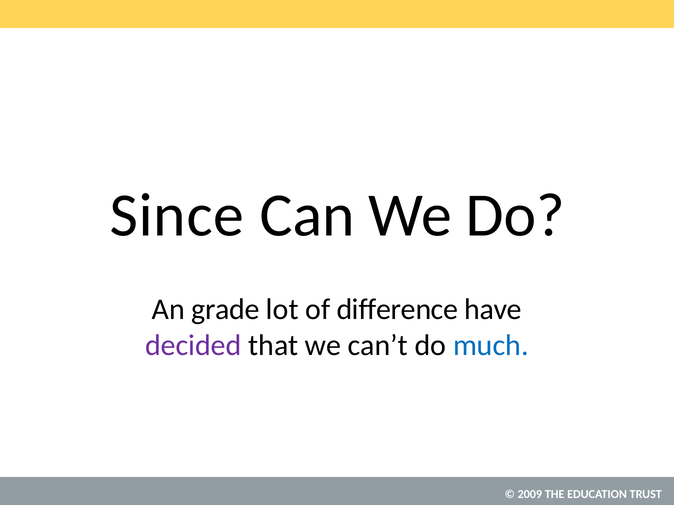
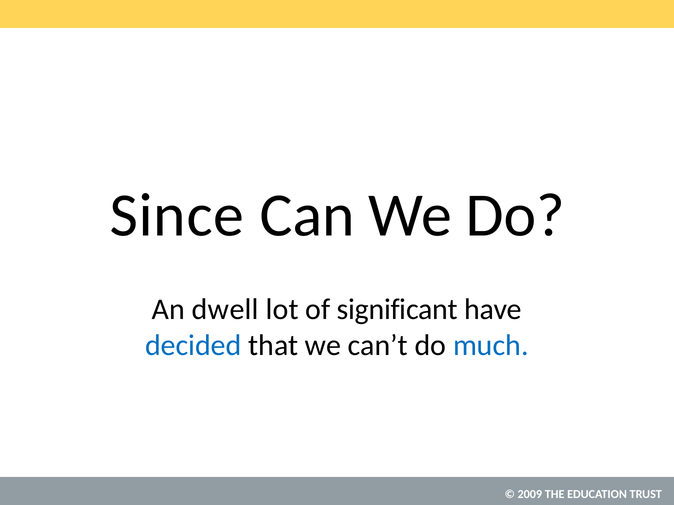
grade: grade -> dwell (225, 310)
difference: difference -> significant (397, 310)
decided colour: purple -> blue (193, 346)
